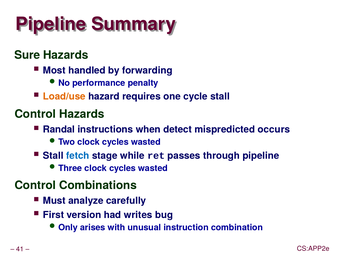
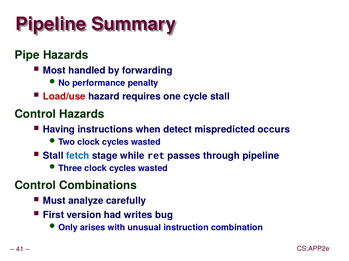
Sure: Sure -> Pipe (27, 55)
Load/use colour: orange -> red (64, 97)
Randal: Randal -> Having (59, 130)
